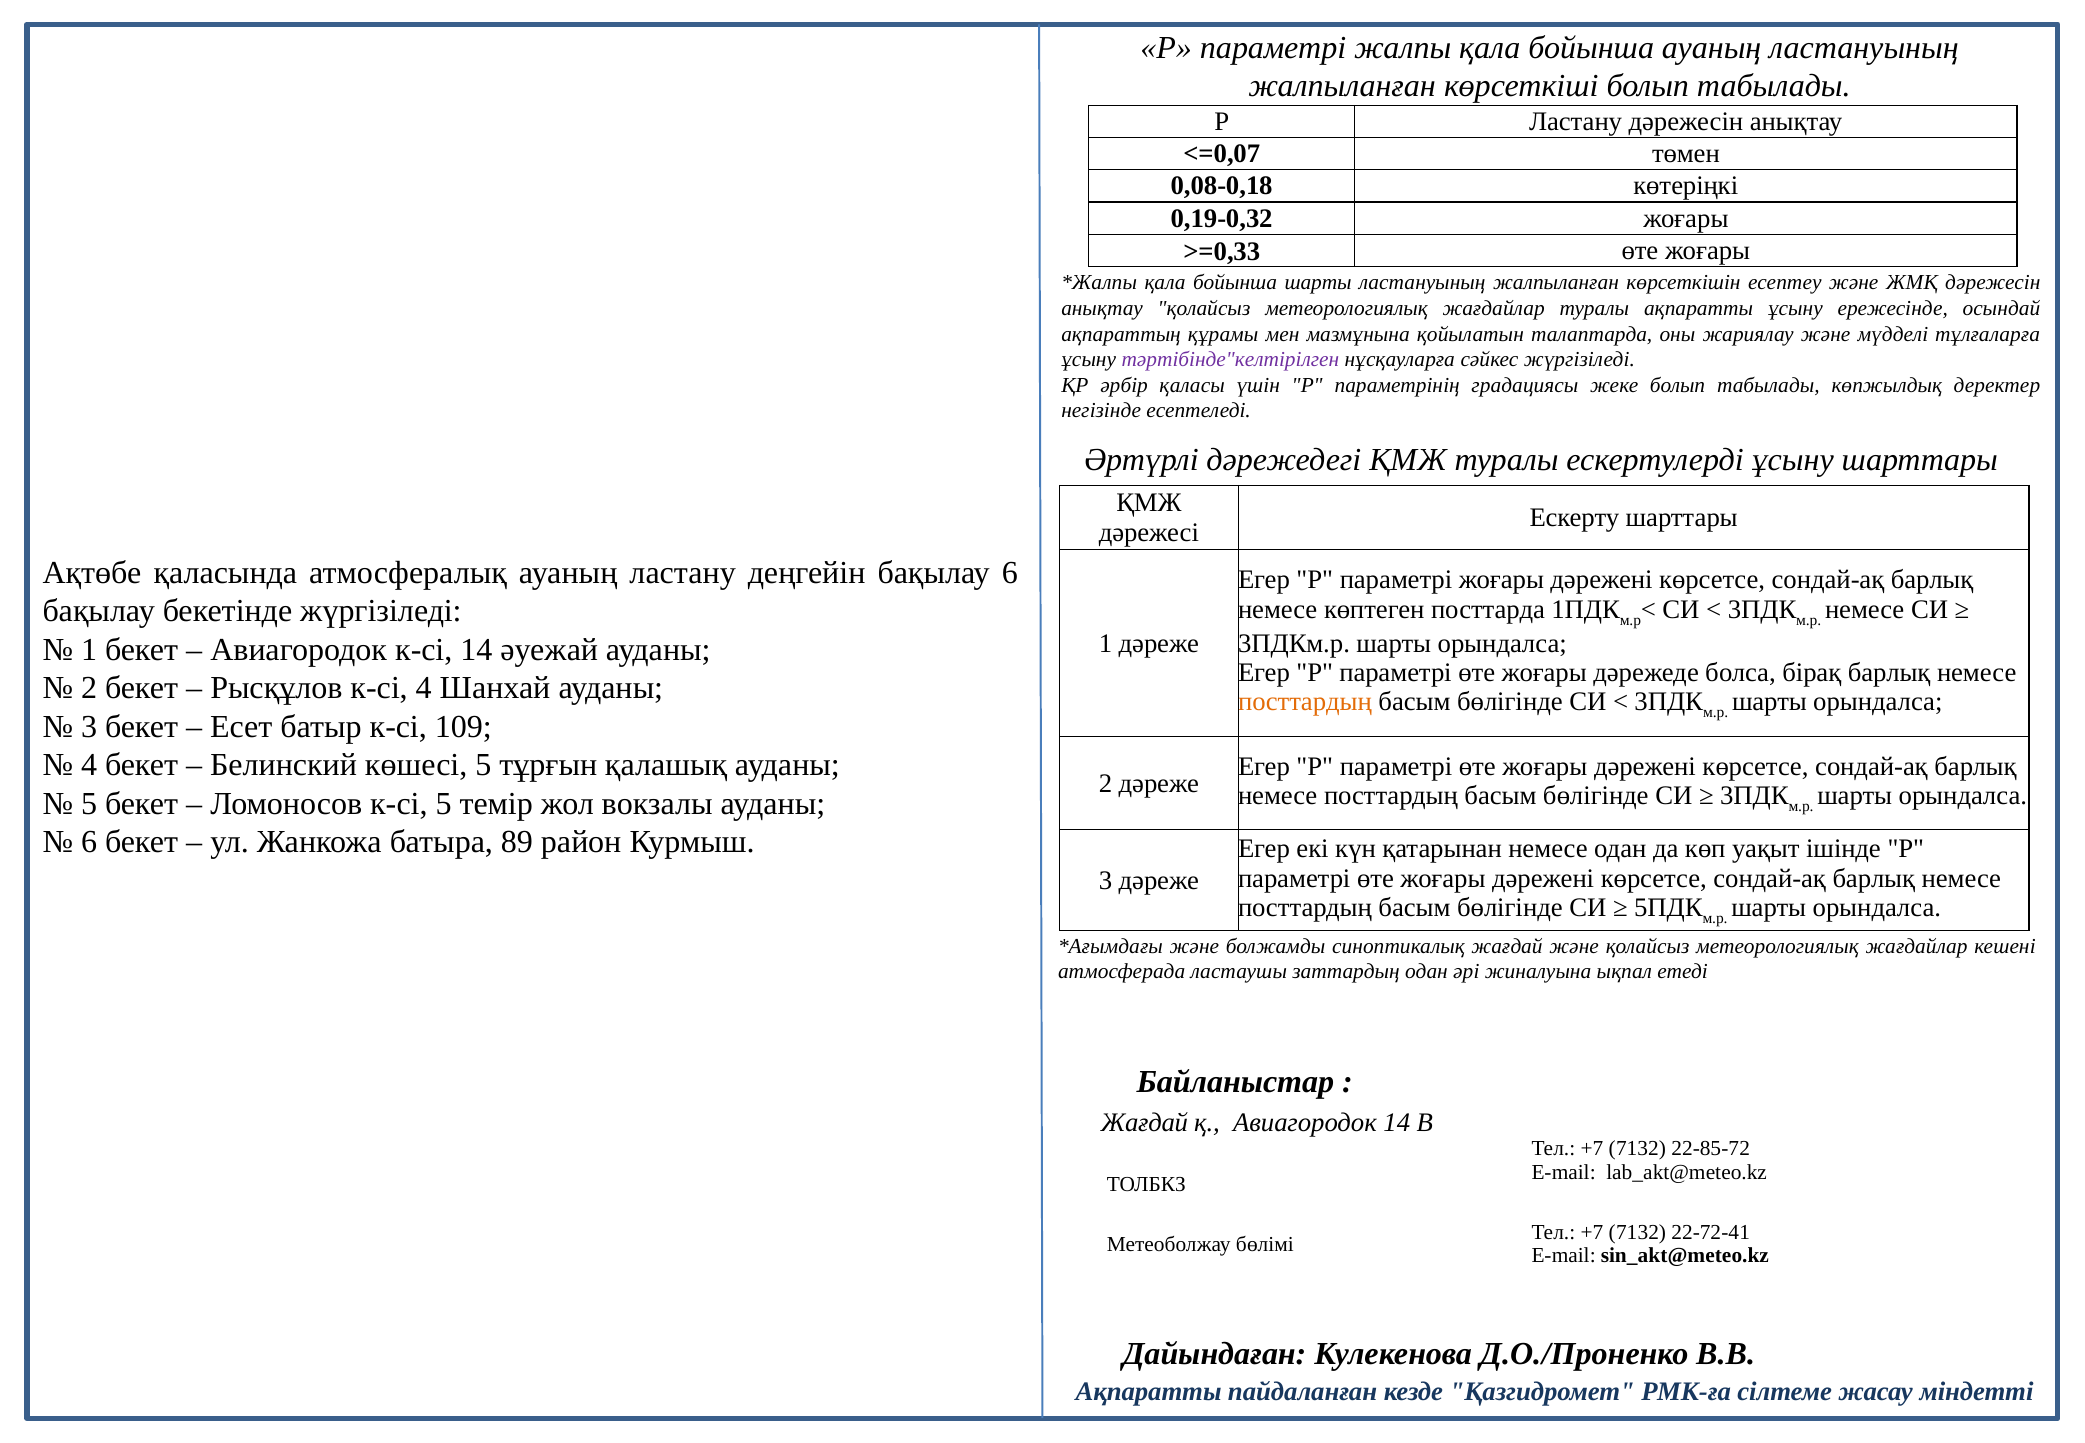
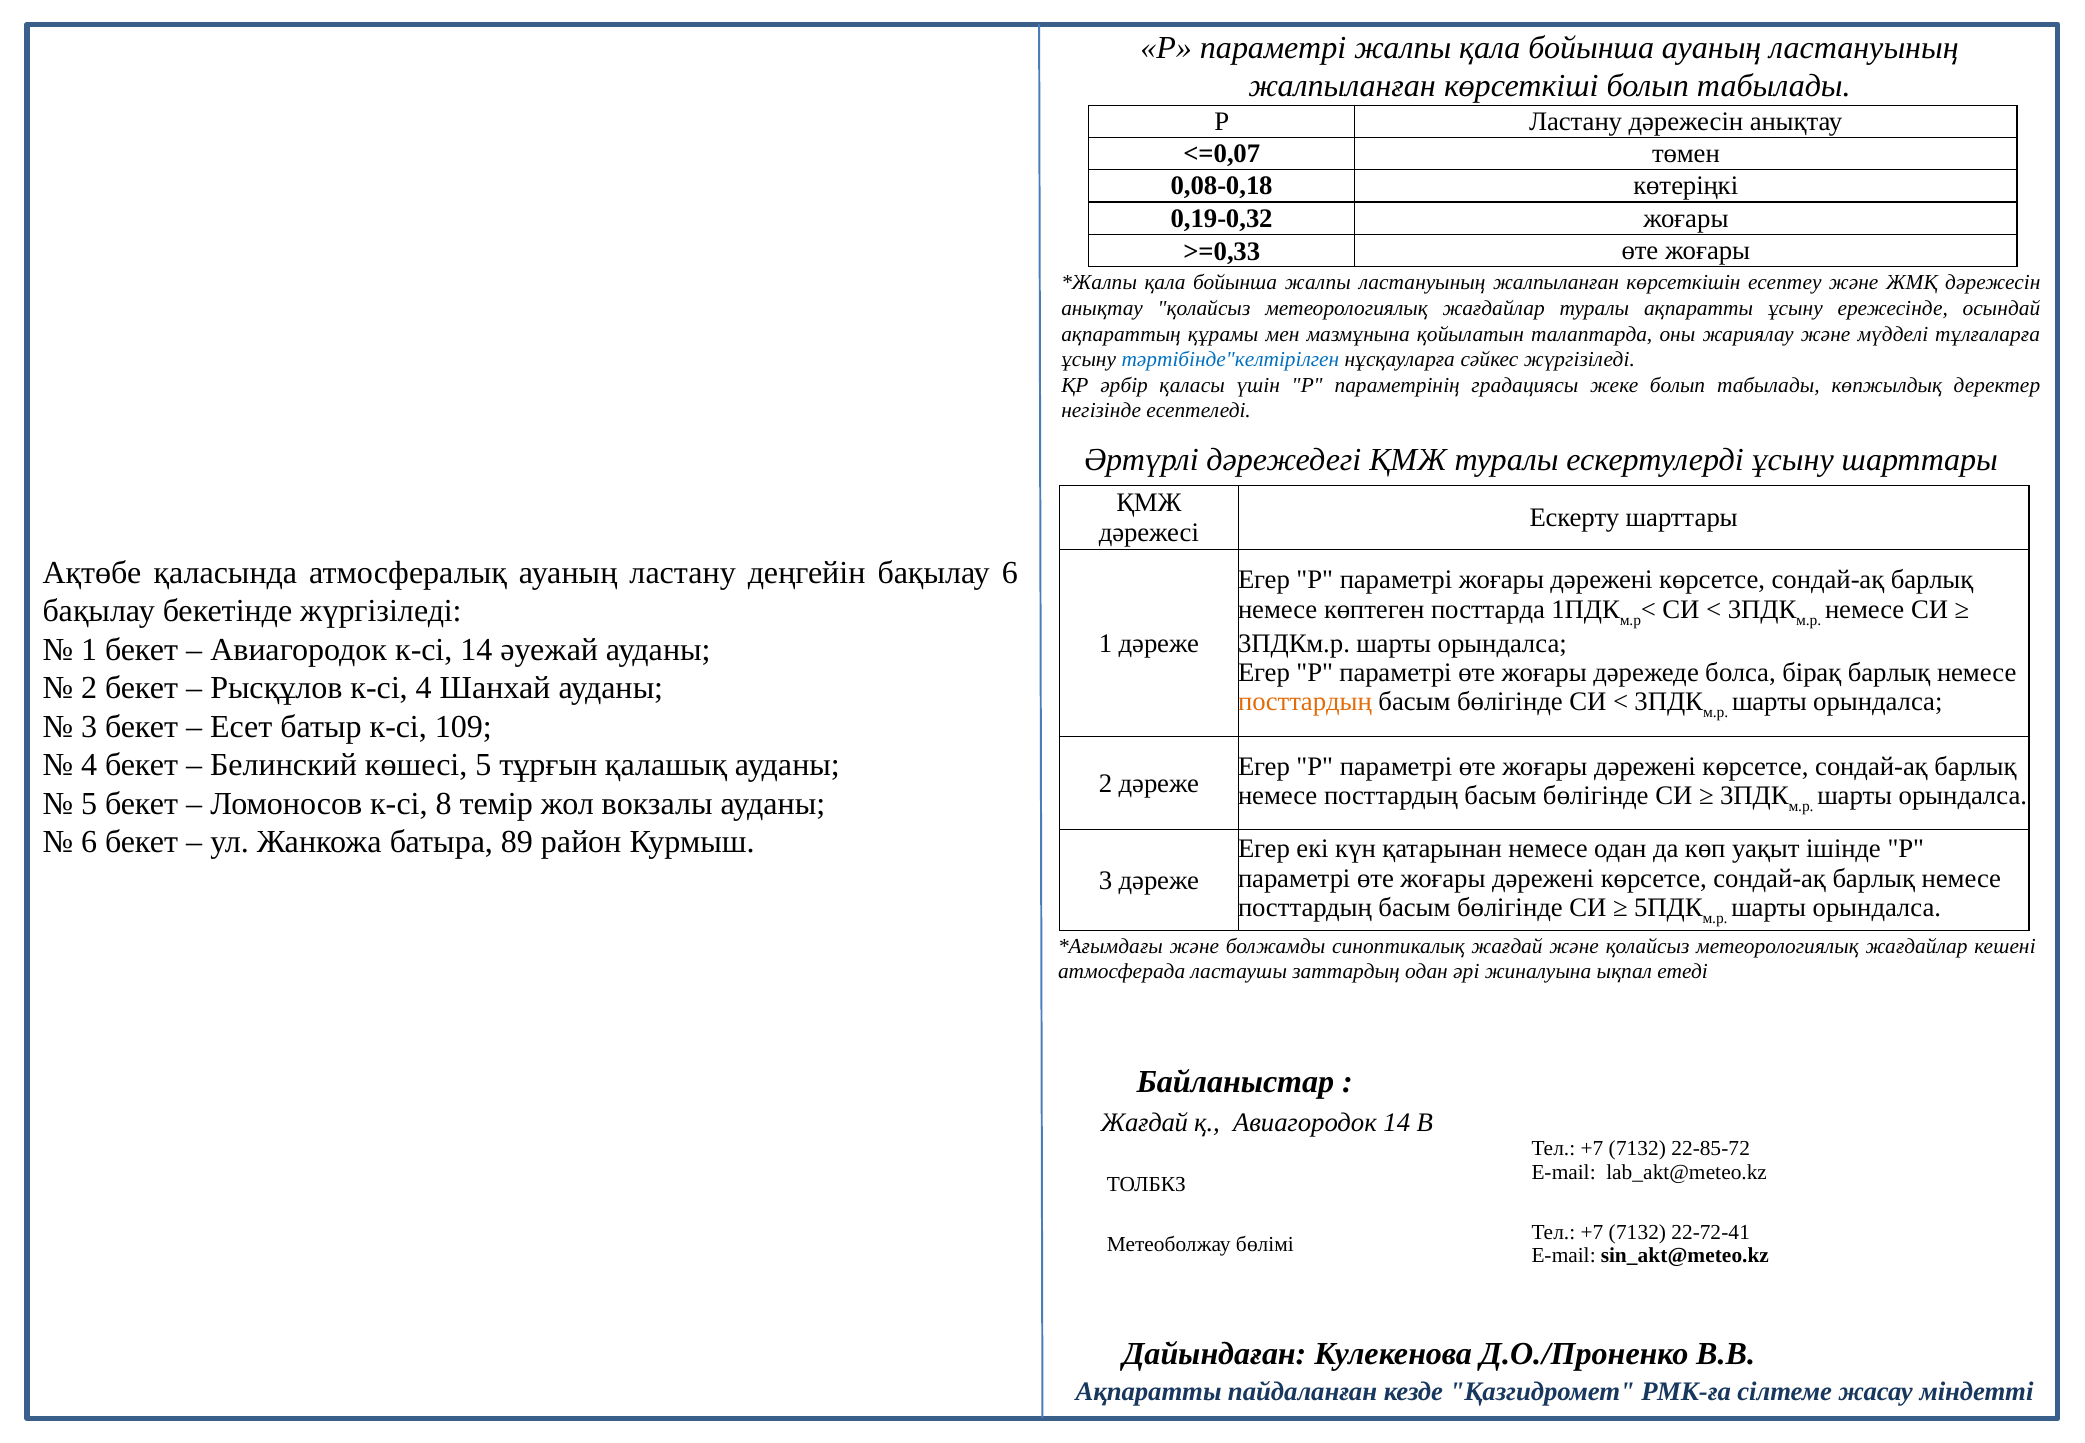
бойынша шарты: шарты -> жалпы (1318, 283)
тәртібінде"келтірілген colour: purple -> blue (1230, 360)
к-сі 5: 5 -> 8 (444, 804)
